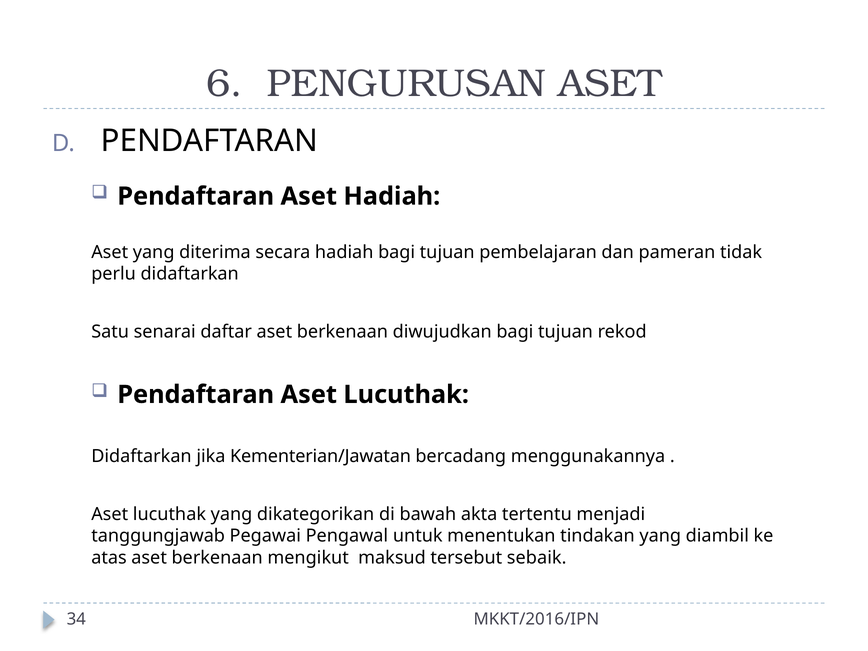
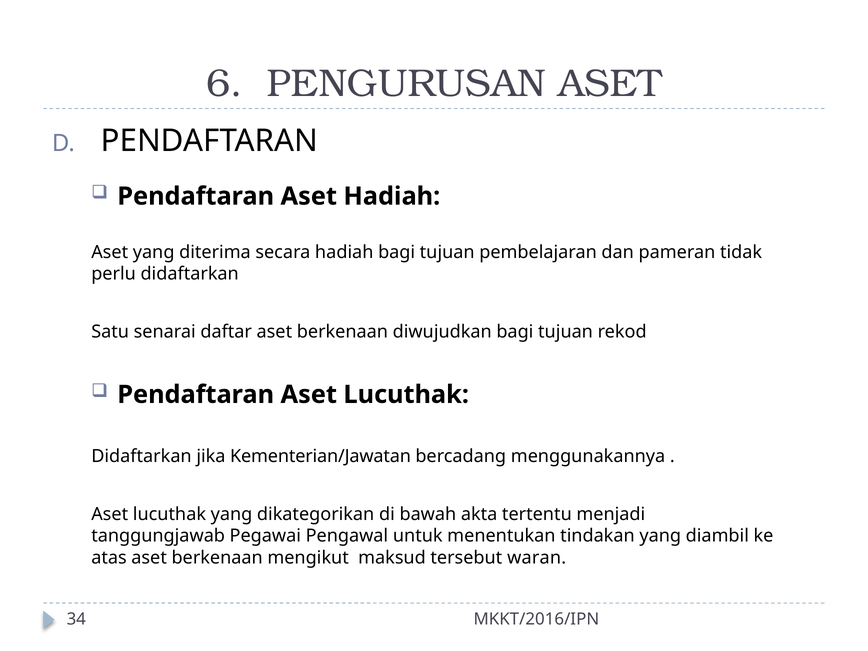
sebaik: sebaik -> waran (537, 558)
